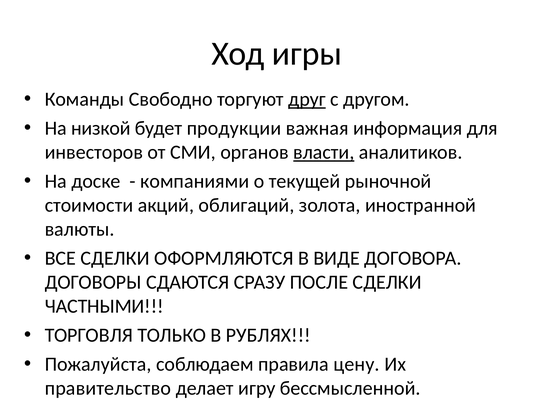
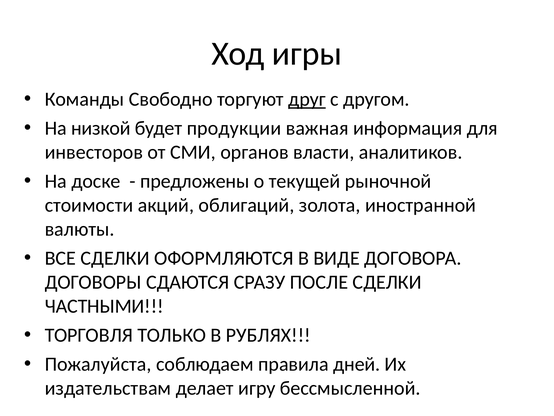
власти underline: present -> none (324, 152)
компаниями: компаниями -> предложены (195, 181)
цену: цену -> дней (357, 364)
правительство: правительство -> издательствам (108, 388)
